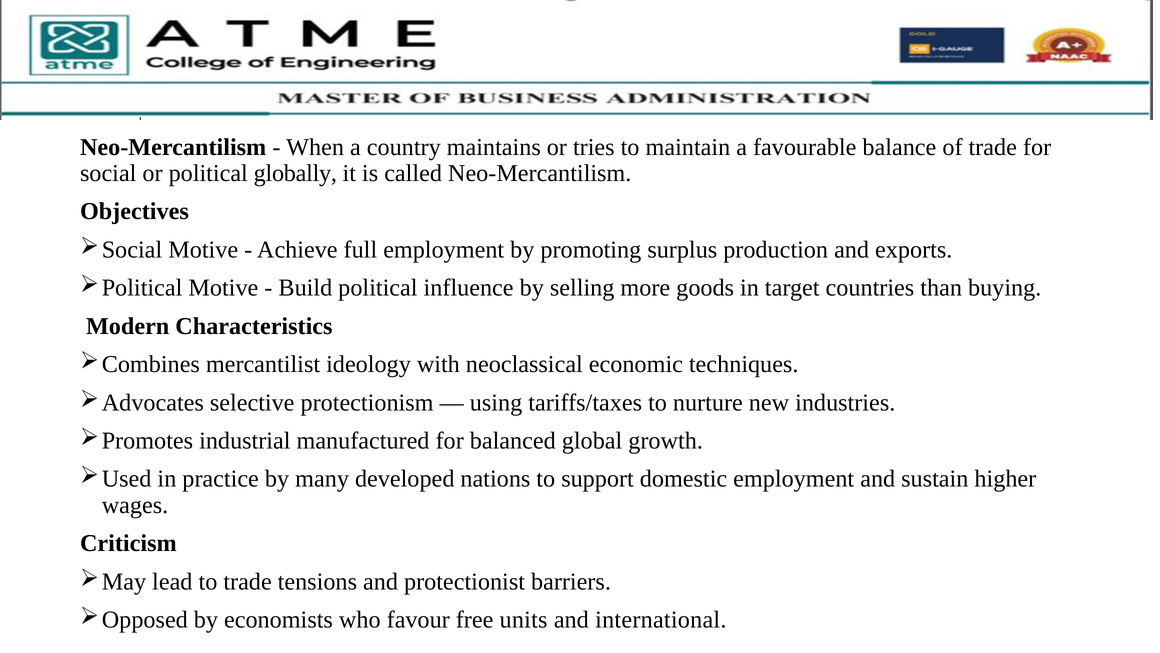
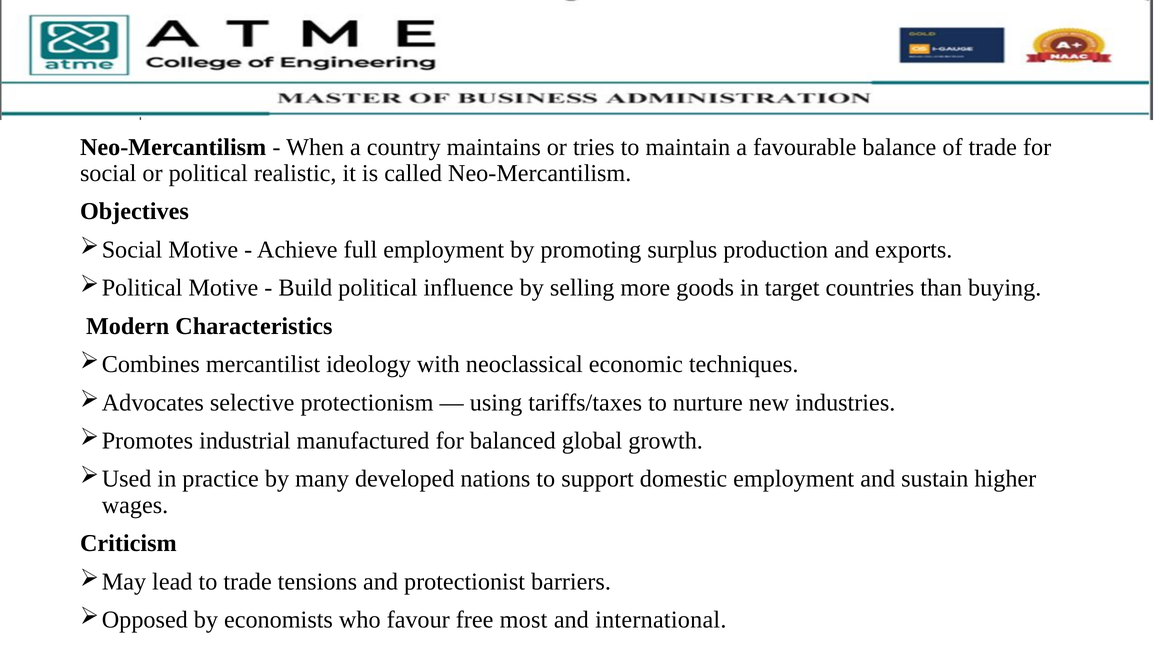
globally: globally -> realistic (295, 173)
units: units -> most (524, 619)
